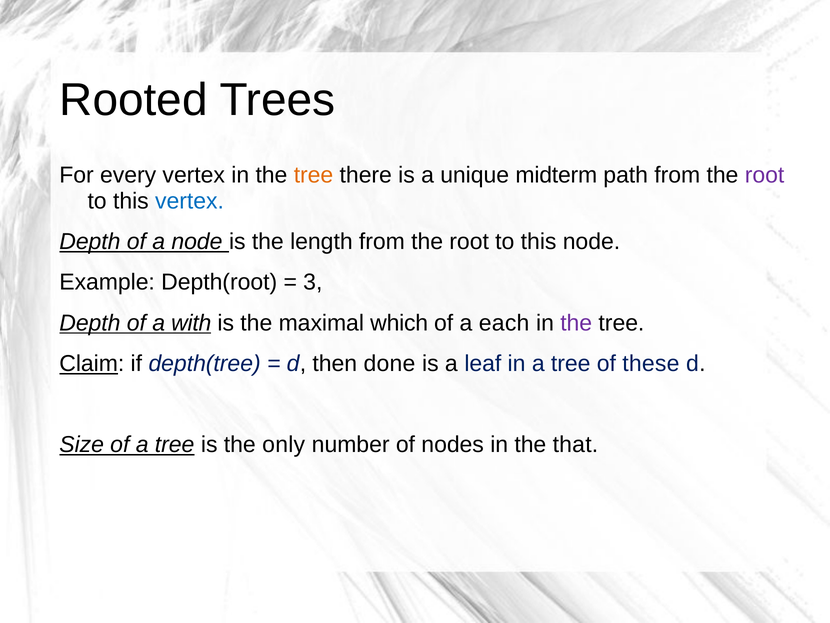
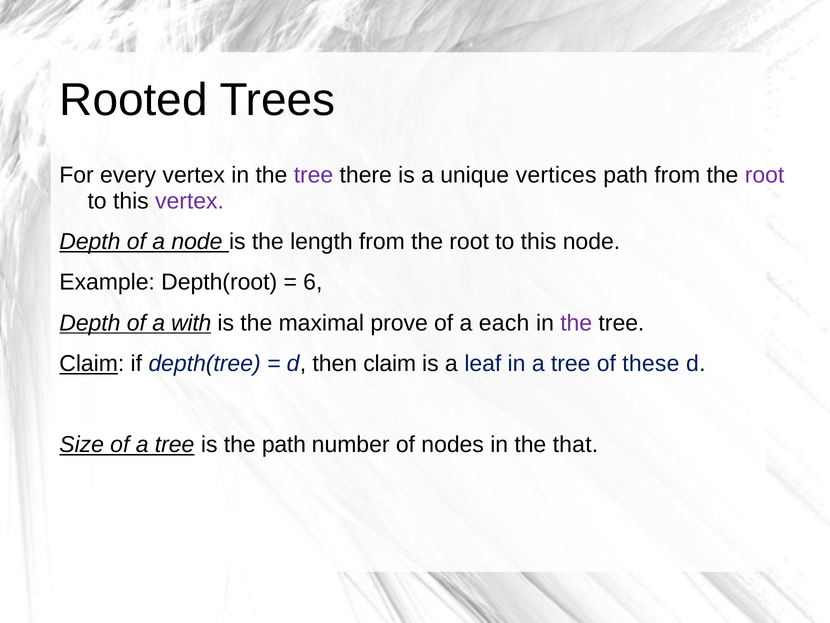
tree colour: orange -> purple (314, 175)
midterm: midterm -> vertices (556, 175)
vertex colour: blue -> purple (189, 201)
3: 3 -> 6 (313, 282)
which: which -> prove (399, 323)
then done: done -> claim (390, 363)
the only: only -> path (284, 444)
